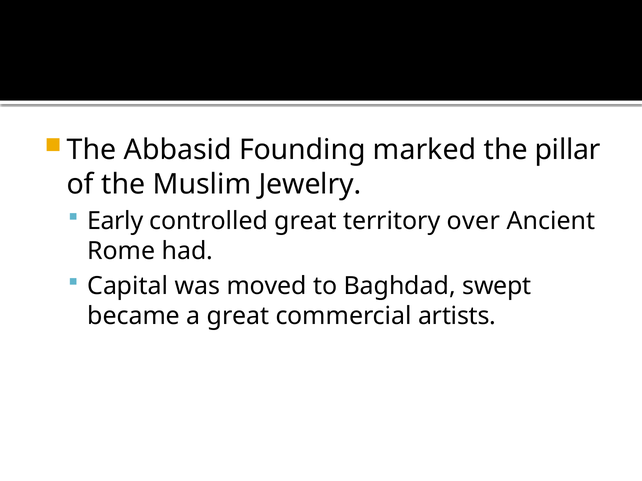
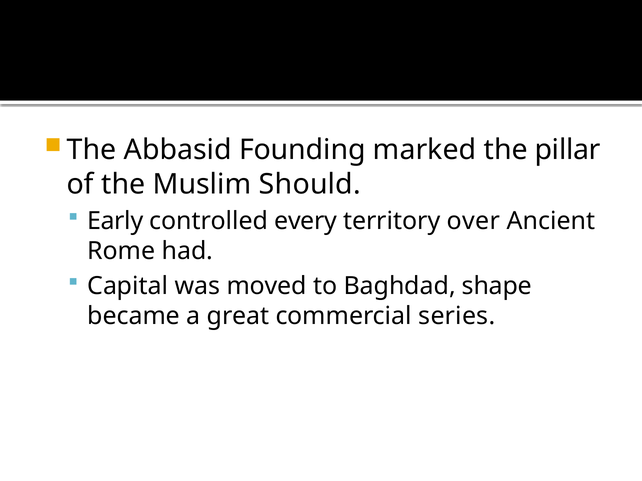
Jewelry: Jewelry -> Should (310, 184)
controlled great: great -> every (306, 221)
swept: swept -> shape (497, 286)
artists: artists -> series (457, 316)
